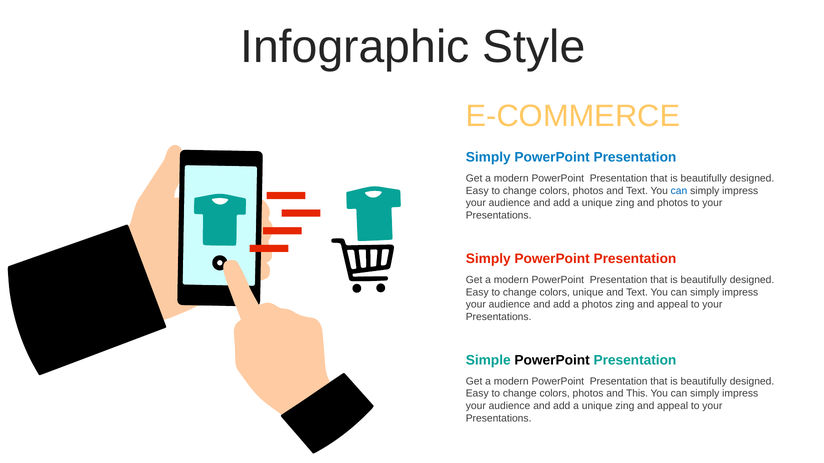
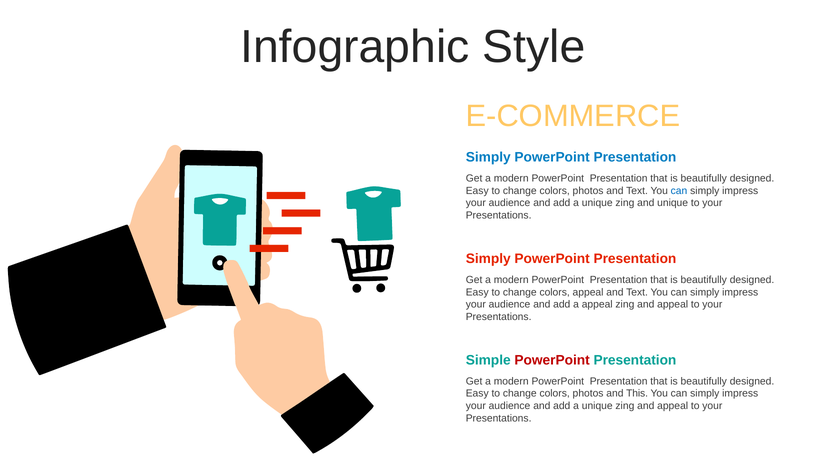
and photos: photos -> unique (673, 203)
colors unique: unique -> appeal (588, 292)
a photos: photos -> appeal (597, 305)
PowerPoint colour: black -> red (552, 360)
